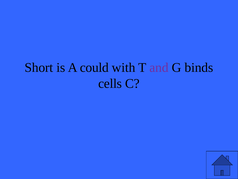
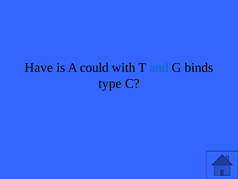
Short: Short -> Have (39, 67)
and colour: purple -> blue (159, 67)
cells: cells -> type (110, 83)
